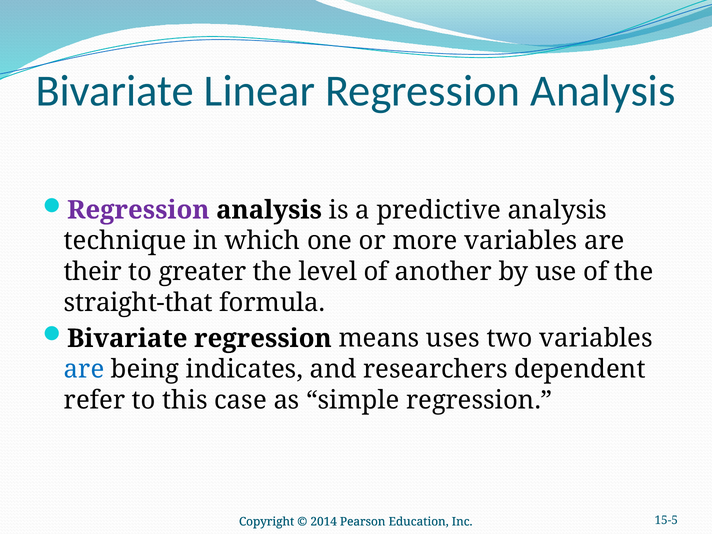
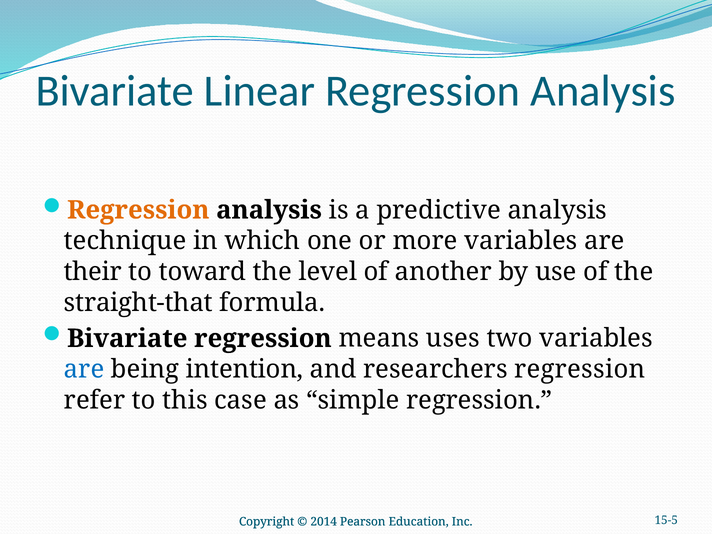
Regression colour: purple -> orange (138, 210)
greater: greater -> toward (202, 272)
indicates: indicates -> intention (245, 369)
researchers dependent: dependent -> regression (580, 369)
